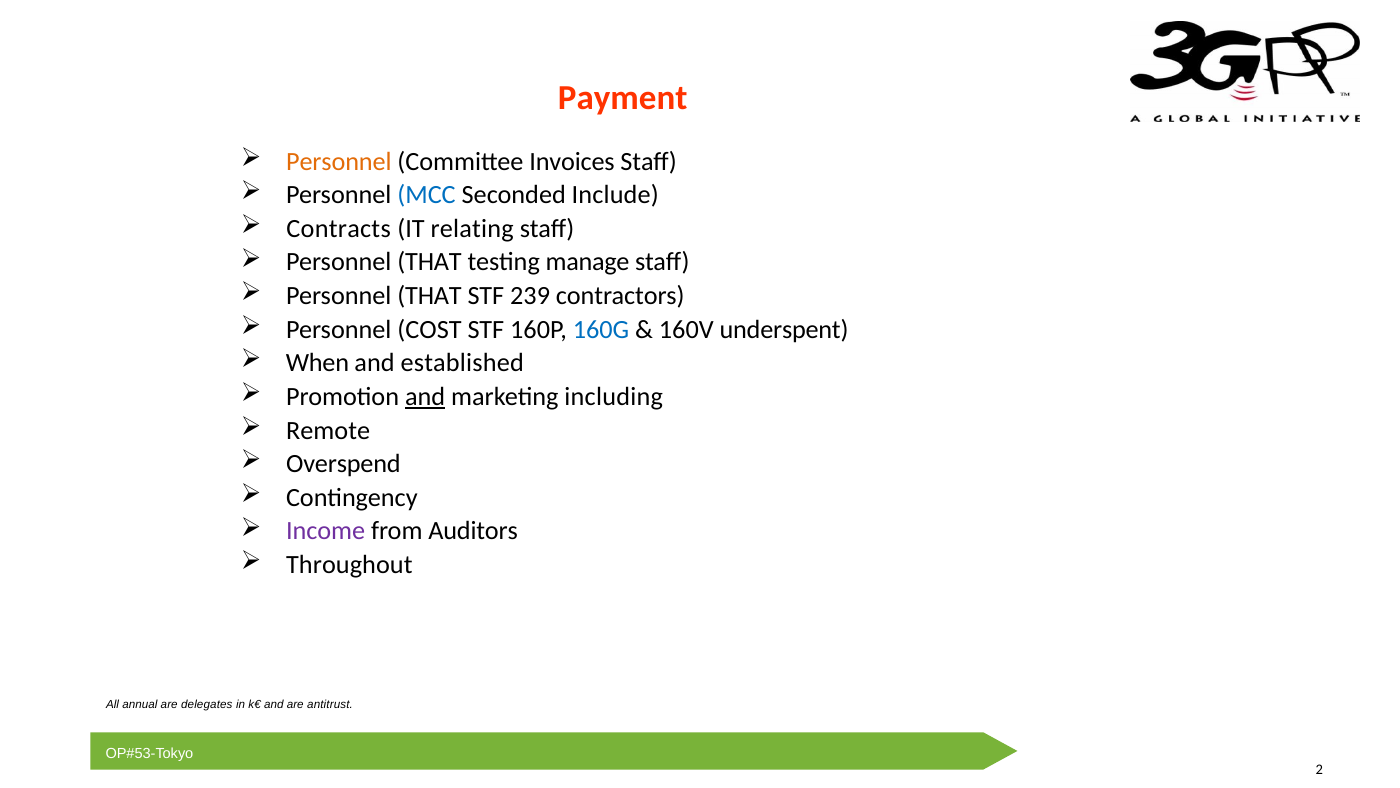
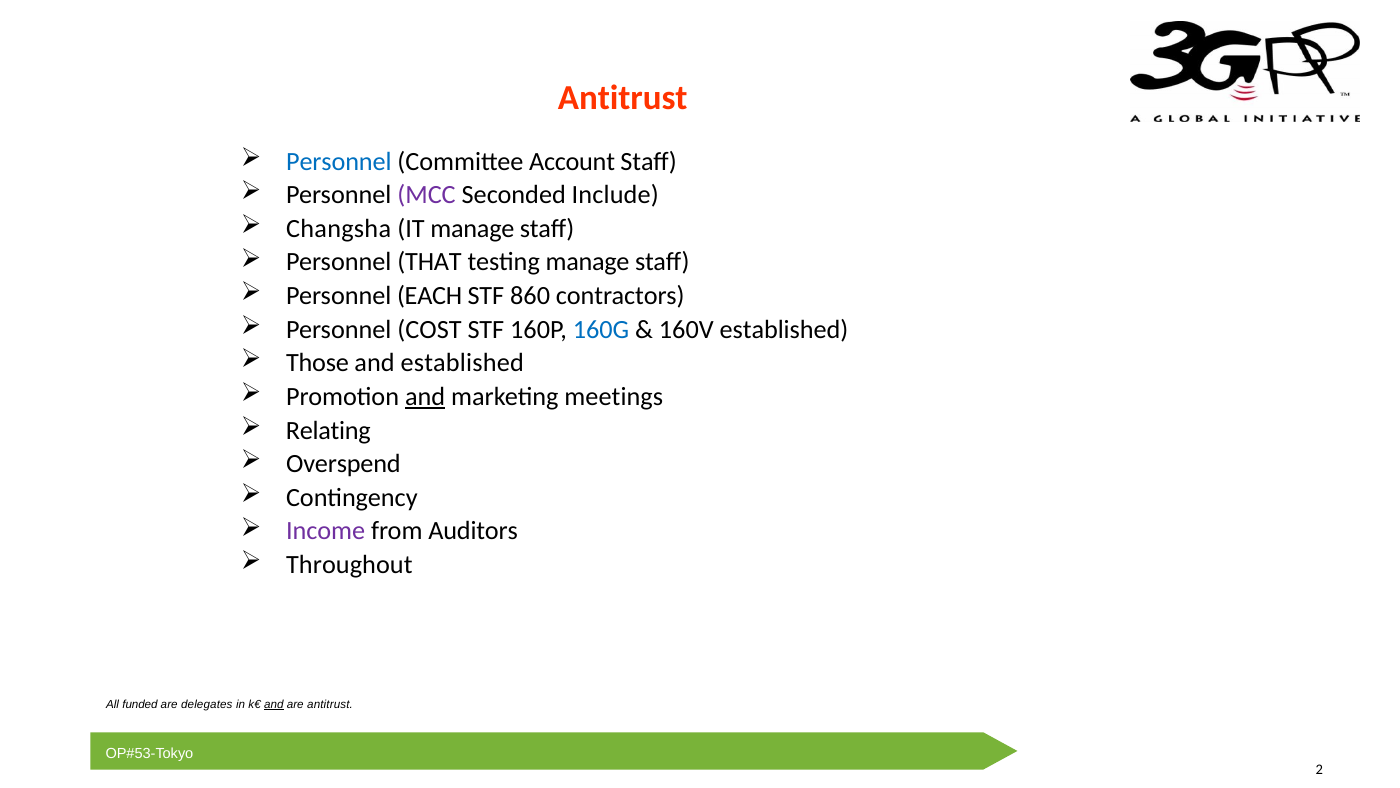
Payment: Payment -> Antitrust (623, 97)
Personnel colour: orange -> blue (339, 161)
Invoices: Invoices -> Account (572, 161)
MCC colour: blue -> purple (427, 195)
Contracts: Contracts -> Changsha (339, 228)
IT relating: relating -> manage (472, 228)
THAT: THAT -> EACH (430, 296)
239: 239 -> 860 (530, 296)
160V underspent: underspent -> established (784, 329)
When: When -> Those (317, 363)
including: including -> meetings (614, 397)
Remote: Remote -> Relating (328, 430)
annual: annual -> funded (140, 704)
and underline: none -> present (274, 704)
